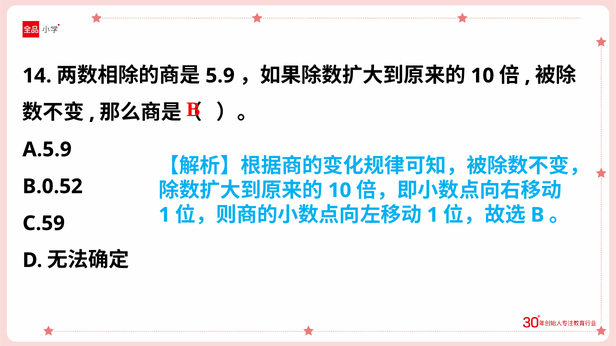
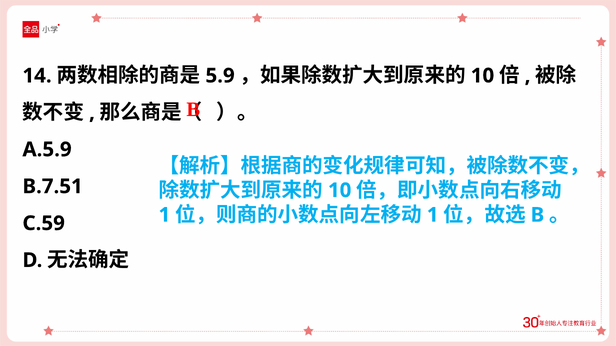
B.0.52: B.0.52 -> B.7.51 (53, 187)
